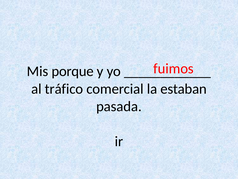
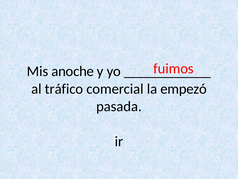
porque: porque -> anoche (73, 71)
estaban: estaban -> empezó (184, 89)
